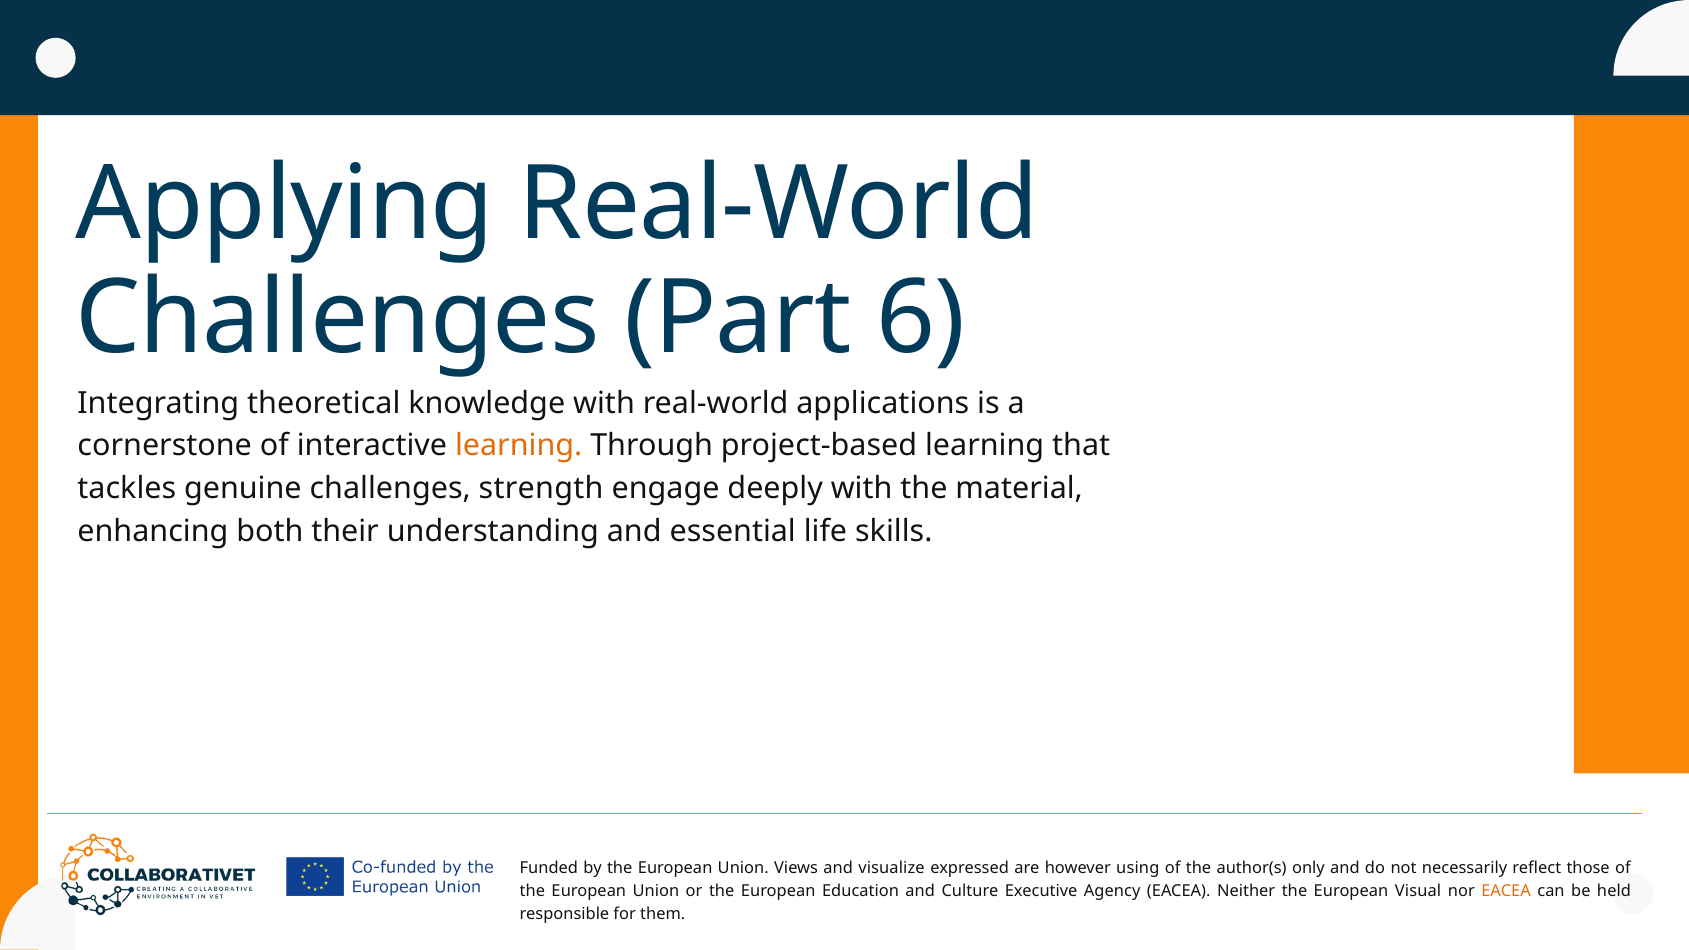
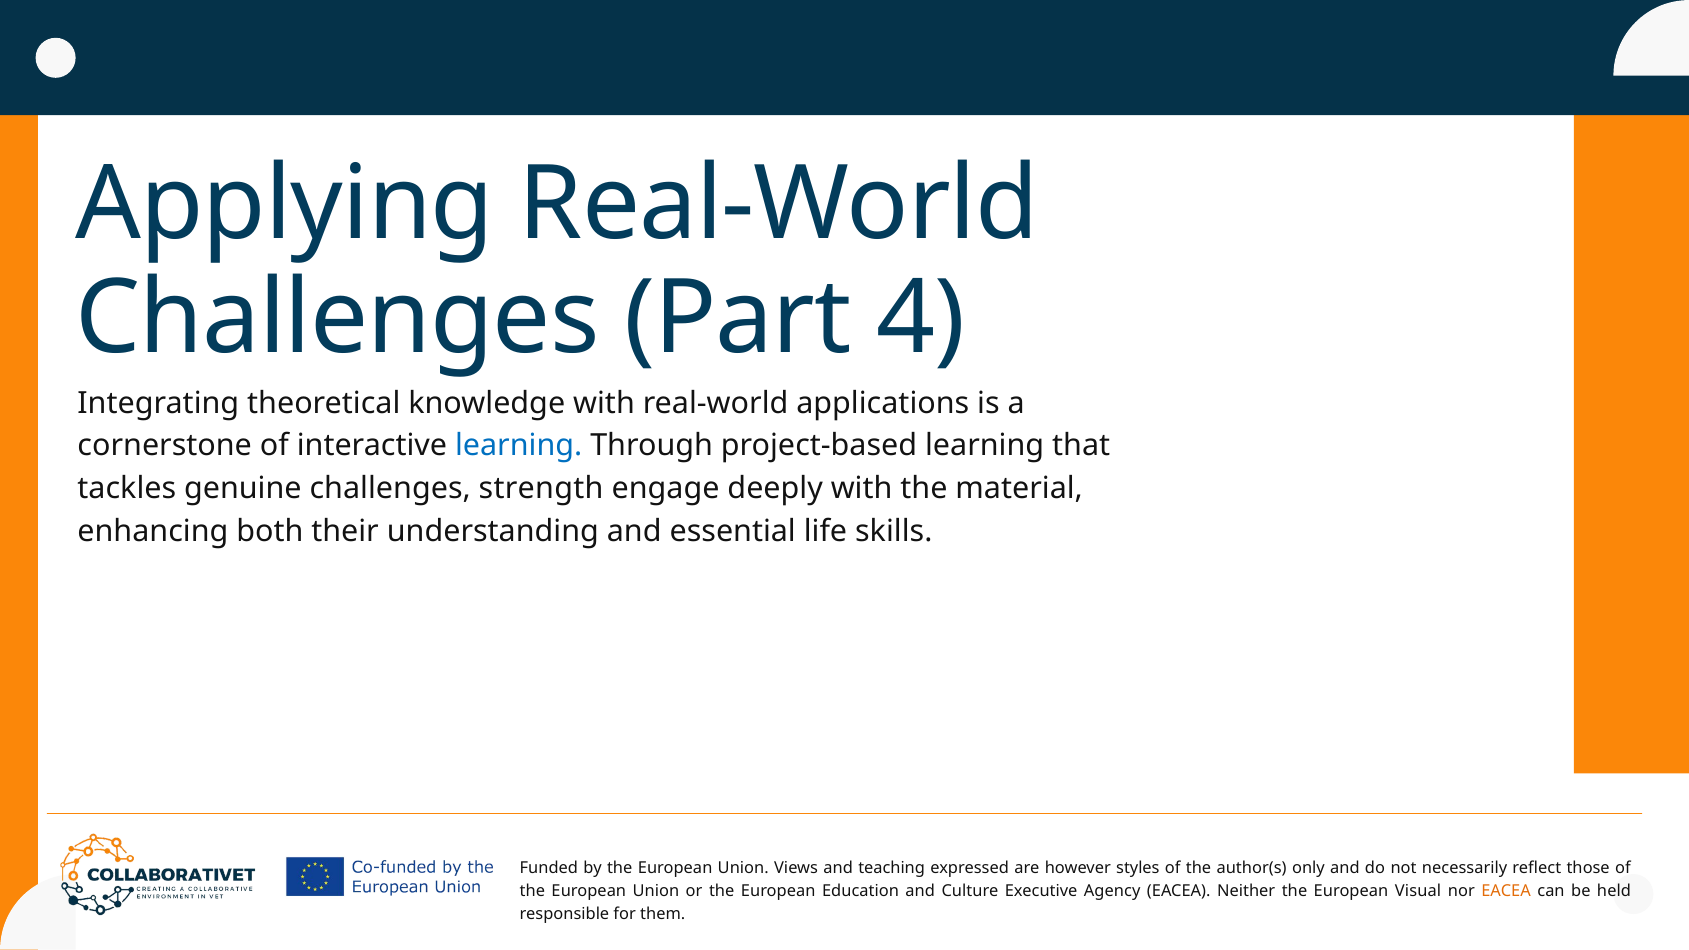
6: 6 -> 4 (921, 318)
learning colour: orange -> blue (519, 446)
visualize: visualize -> teaching (892, 868)
using: using -> styles (1138, 868)
